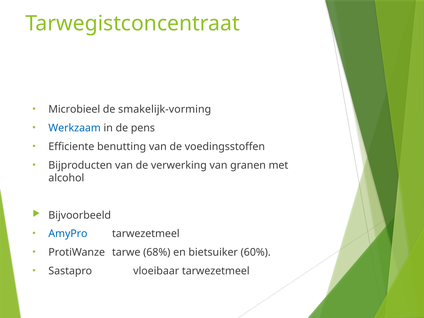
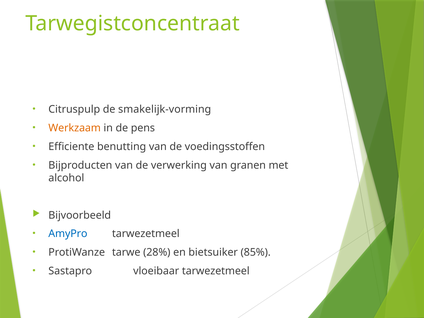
Microbieel: Microbieel -> Citruspulp (74, 109)
Werkzaam colour: blue -> orange (75, 128)
68%: 68% -> 28% (157, 252)
60%: 60% -> 85% (256, 252)
